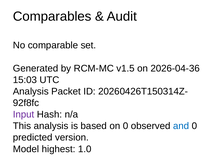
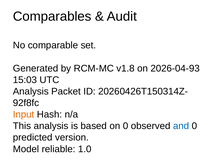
v1.5: v1.5 -> v1.8 (126, 68)
2026-04-36: 2026-04-36 -> 2026-04-93 (175, 68)
Input colour: purple -> orange (24, 114)
highest: highest -> reliable (59, 149)
